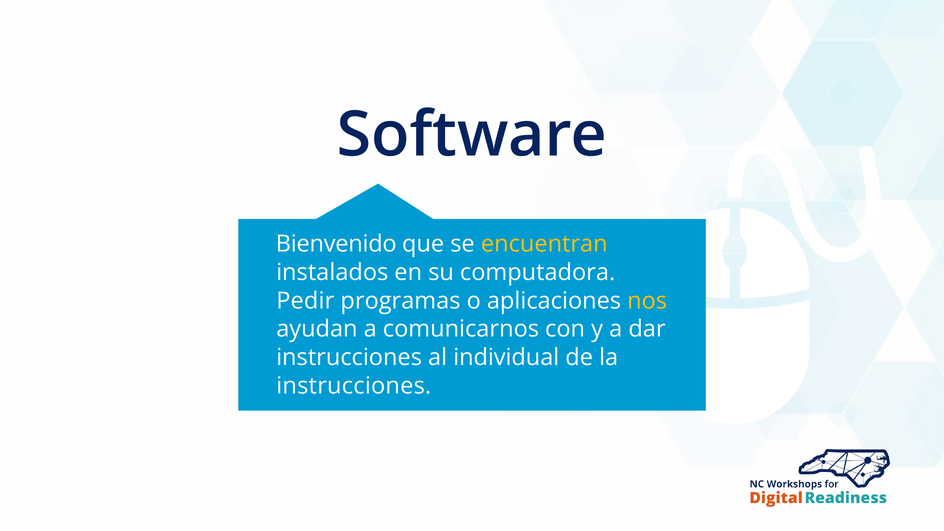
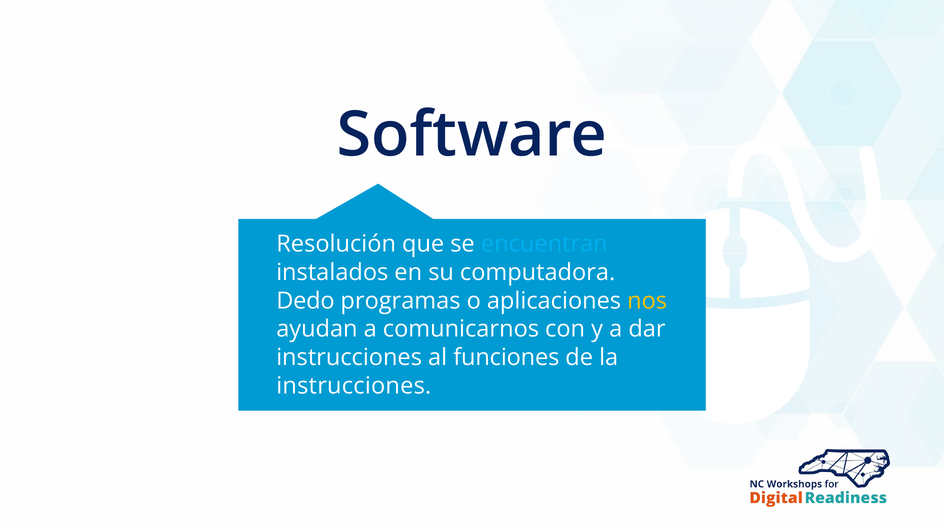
Bienvenido: Bienvenido -> Resolución (336, 244)
encuentran colour: yellow -> light blue (544, 244)
Pedir: Pedir -> Dedo (305, 301)
individual: individual -> funciones (506, 357)
